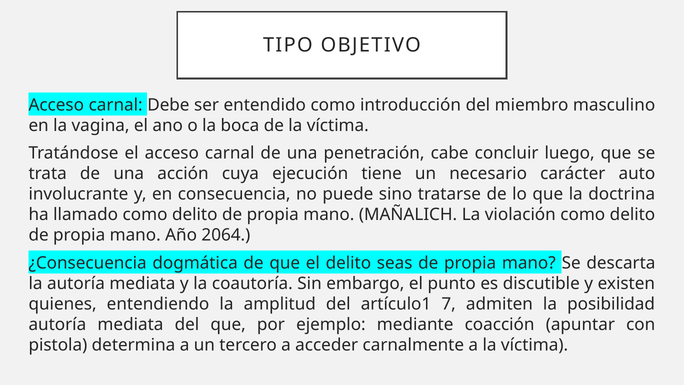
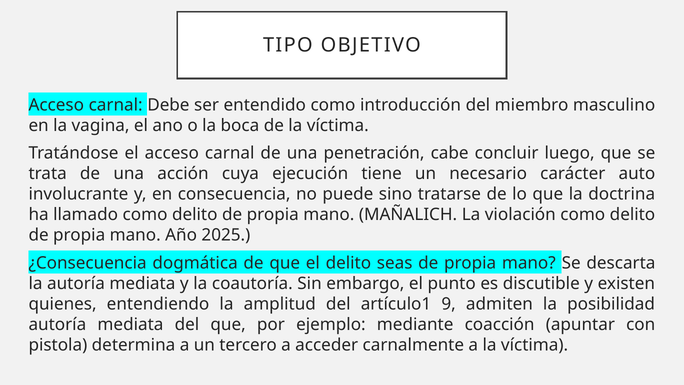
2064: 2064 -> 2025 (226, 235)
7: 7 -> 9 (449, 304)
